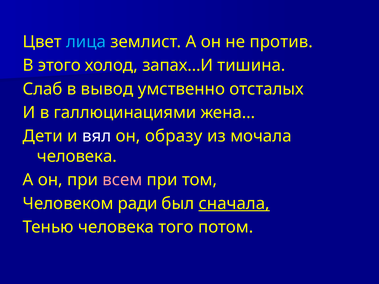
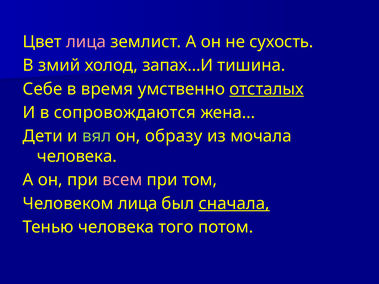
лица colour: light blue -> pink (86, 42)
против: против -> сухость (281, 42)
этого: этого -> змий (59, 65)
Слаб: Слаб -> Себе (43, 89)
вывод: вывод -> время (107, 89)
отсталых underline: none -> present (267, 89)
галлюцинациями: галлюцинациями -> сопровождаются (125, 113)
вял colour: white -> light green (97, 136)
Человеком ради: ради -> лица (138, 204)
